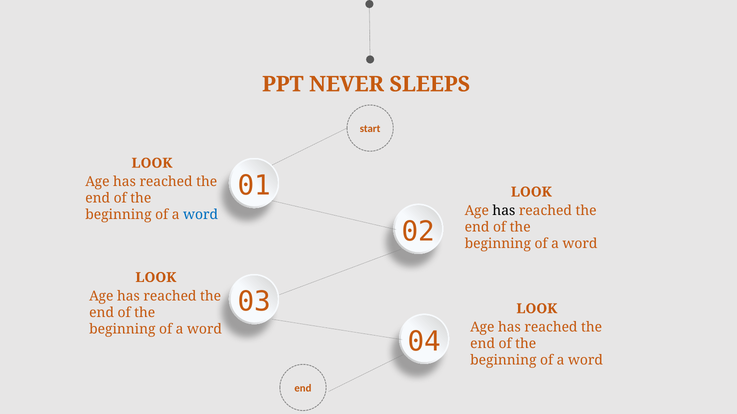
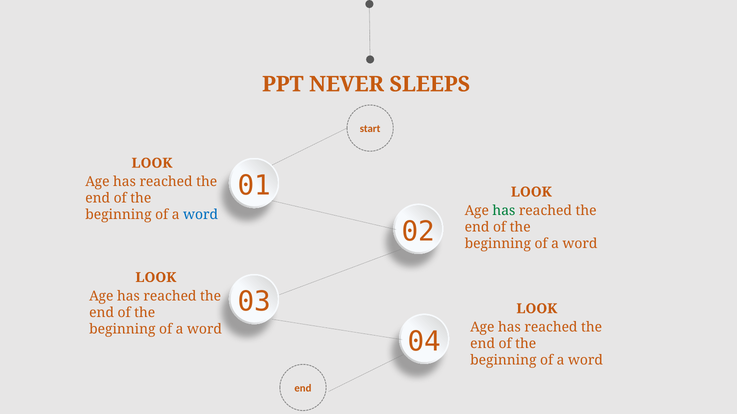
has colour: black -> green (504, 211)
